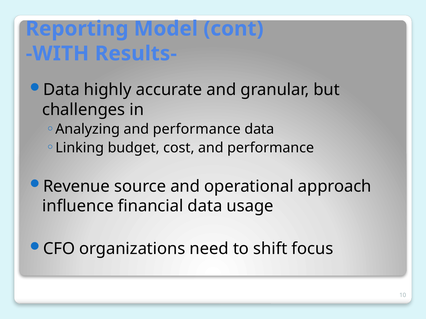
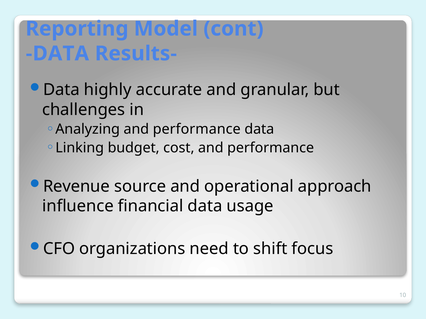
WITH: WITH -> DATA (57, 54)
